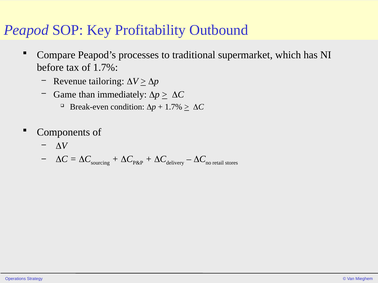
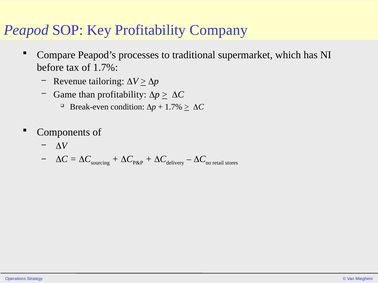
Outbound: Outbound -> Company (219, 30)
than immediately: immediately -> profitability (122, 95)
